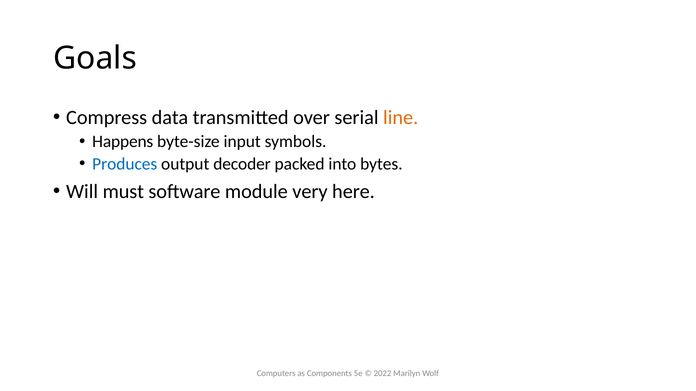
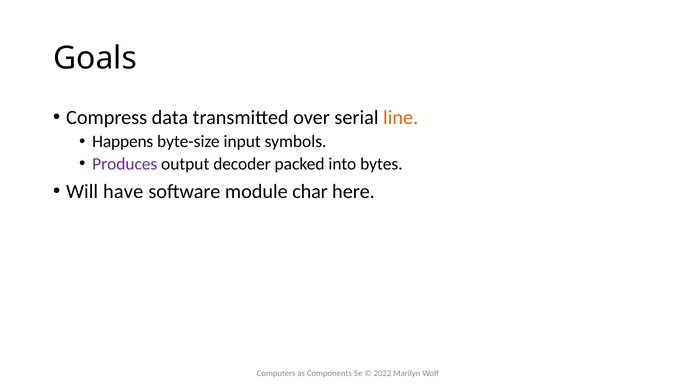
Produces colour: blue -> purple (125, 164)
must: must -> have (123, 192)
very: very -> char (310, 192)
